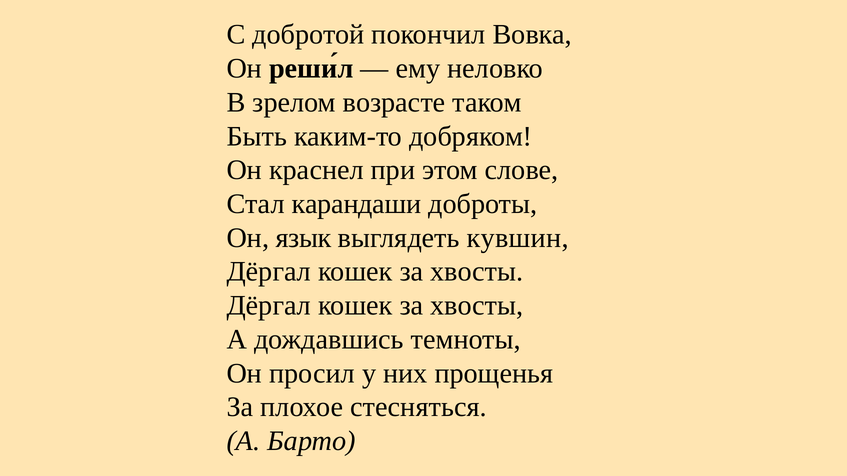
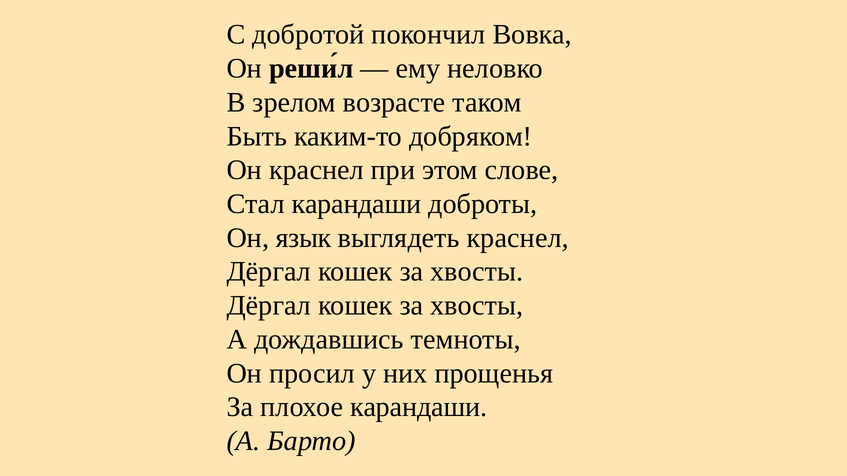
выглядеть кувшин: кувшин -> краснел (518, 238)
плохое стесняться: стесняться -> карандаши (419, 407)
